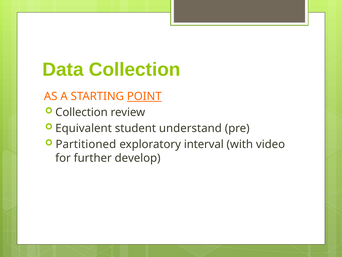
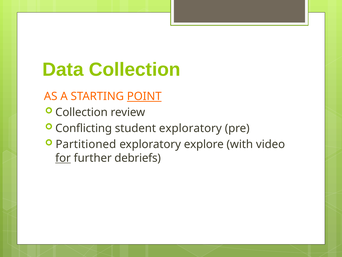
Equivalent: Equivalent -> Conflicting (84, 128)
student understand: understand -> exploratory (190, 128)
interval: interval -> explore (204, 144)
for underline: none -> present (63, 158)
develop: develop -> debriefs (138, 158)
